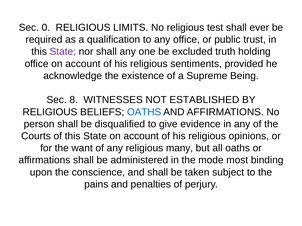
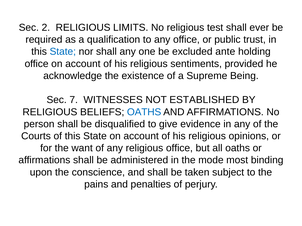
0: 0 -> 2 (46, 28)
State colour: purple -> blue (63, 52)
truth: truth -> ante (225, 52)
8: 8 -> 7 (74, 100)
religious many: many -> office (179, 148)
